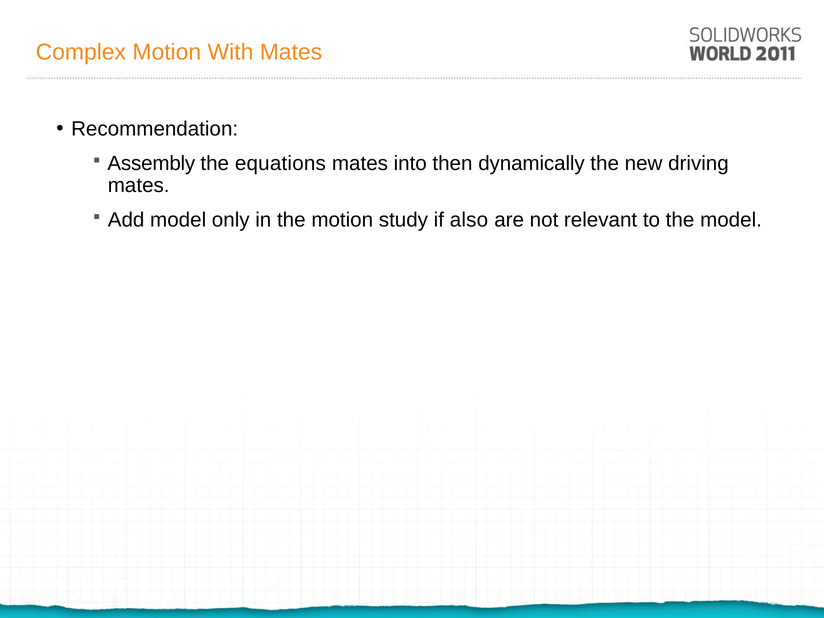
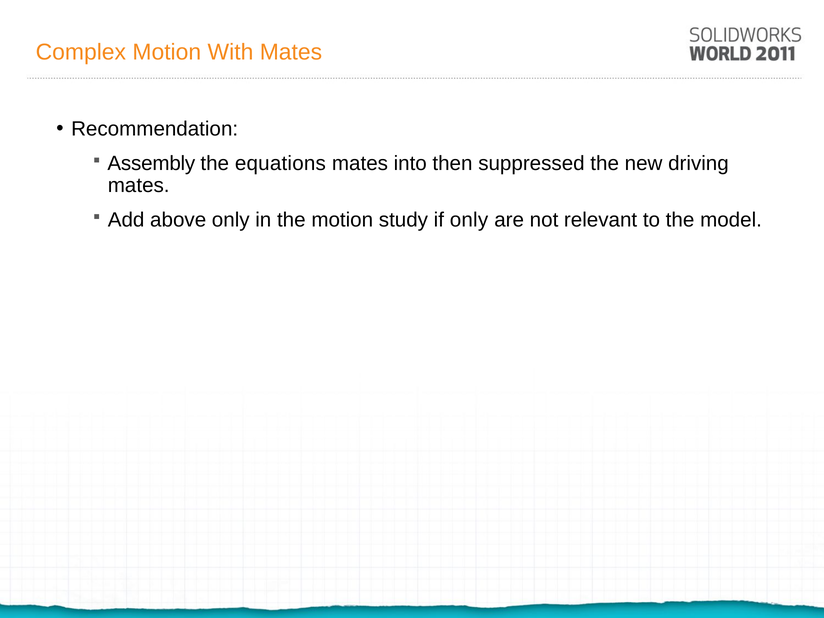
dynamically: dynamically -> suppressed (531, 163)
Add model: model -> above (178, 220)
if also: also -> only (469, 220)
